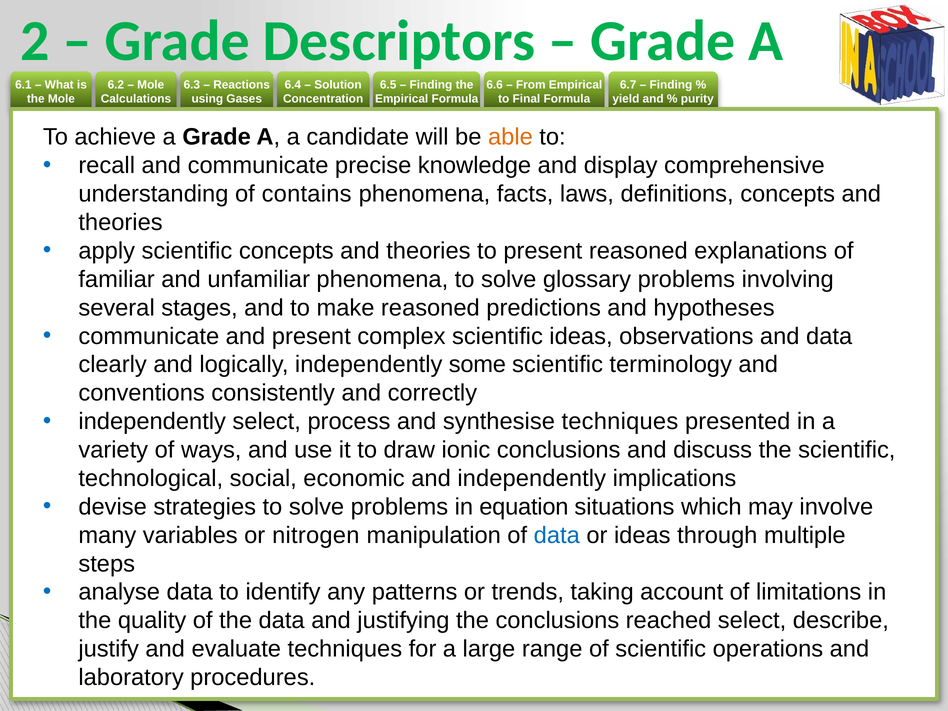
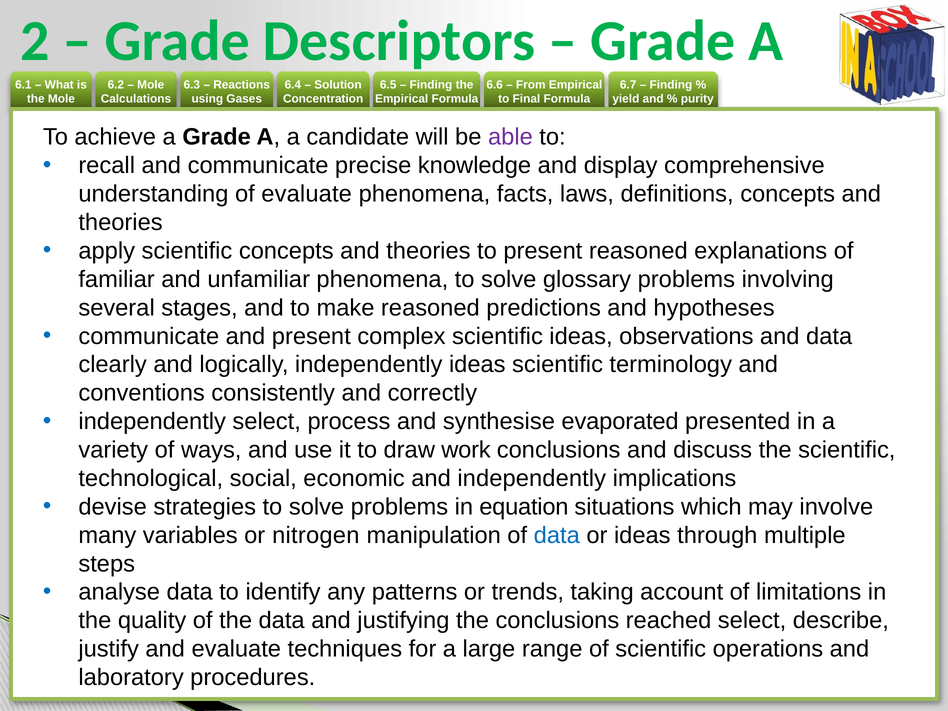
able colour: orange -> purple (510, 137)
of contains: contains -> evaluate (307, 194)
independently some: some -> ideas (477, 365)
synthesise techniques: techniques -> evaporated (620, 422)
ionic: ionic -> work (466, 450)
